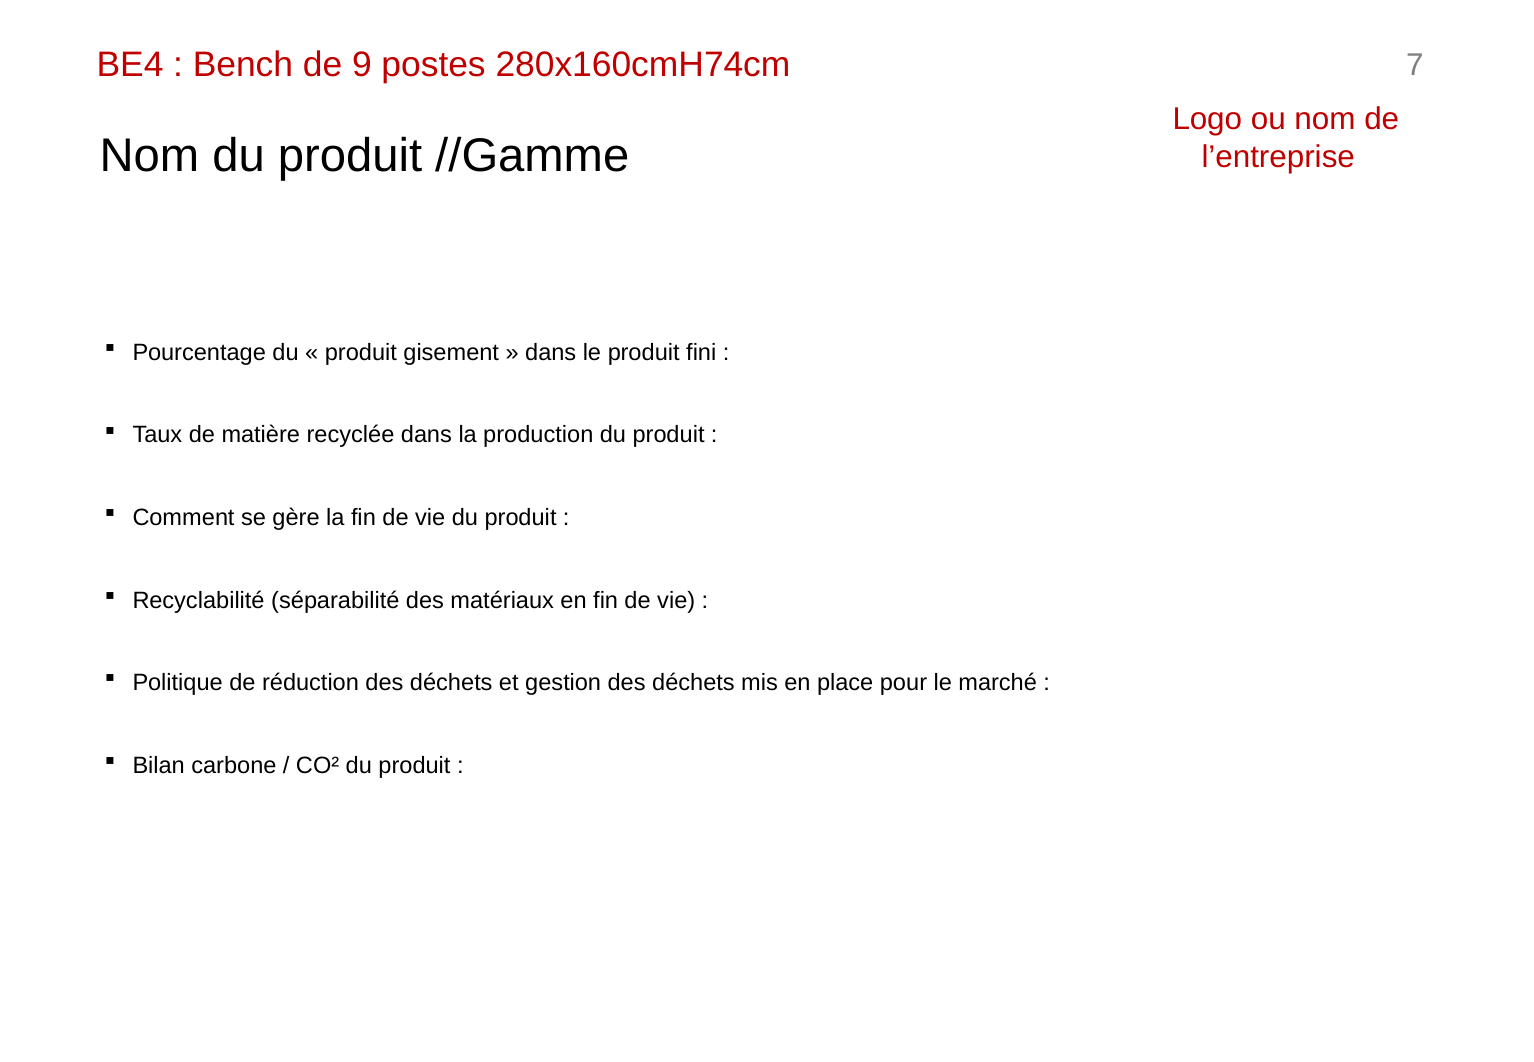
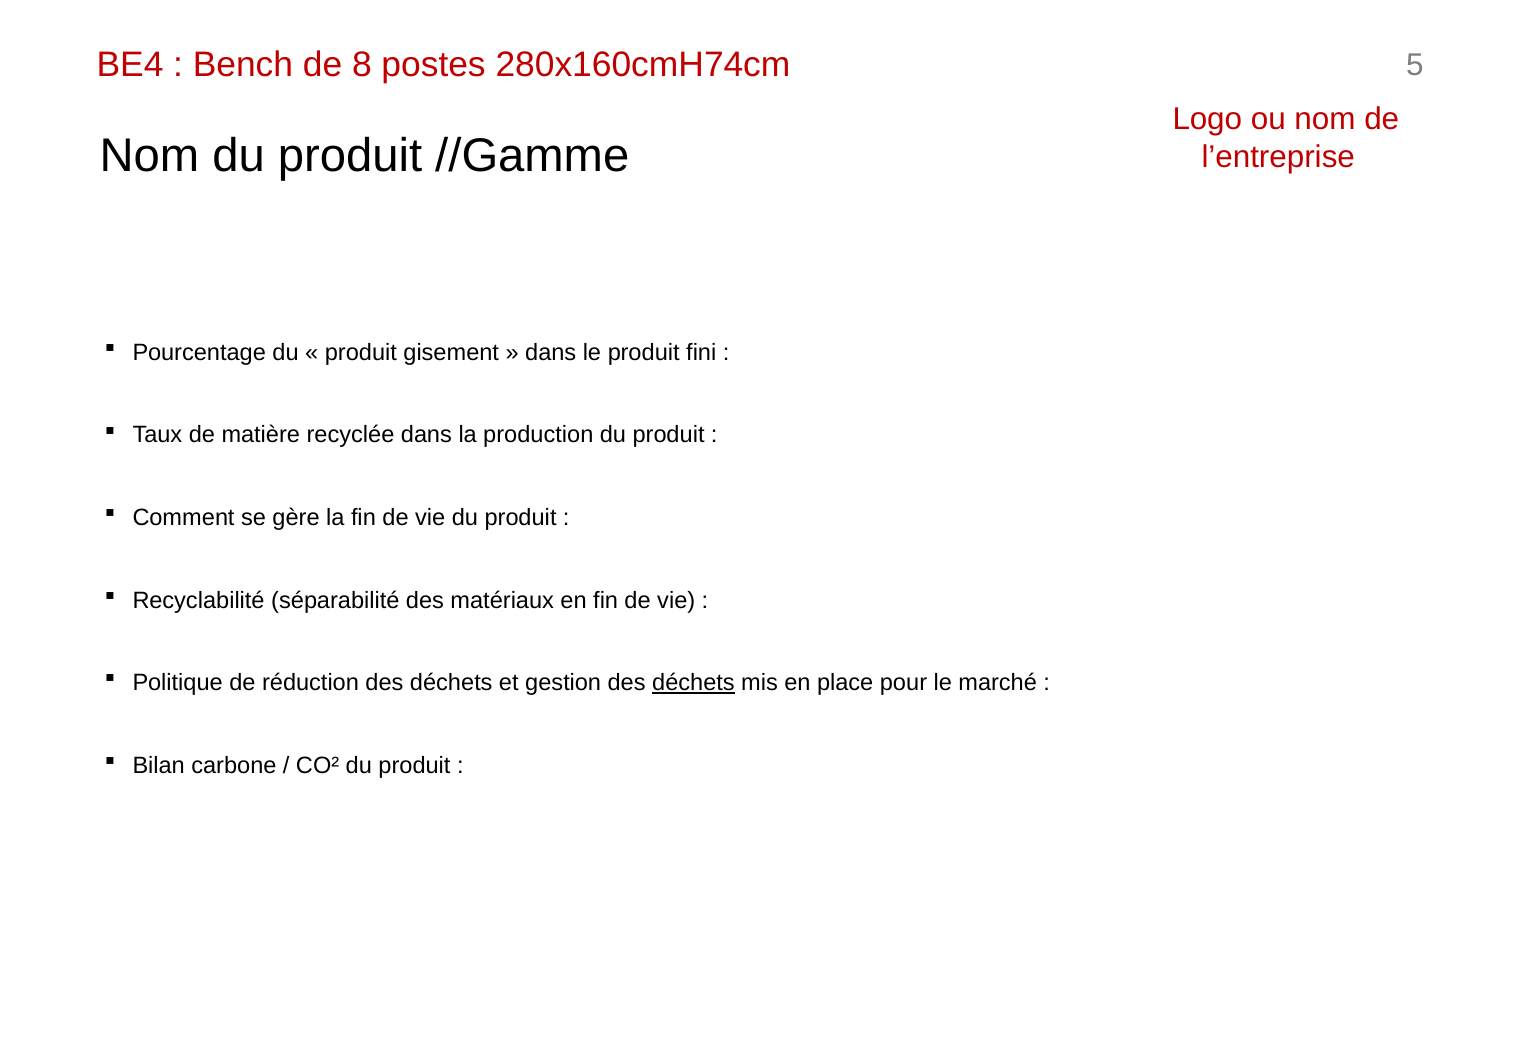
9: 9 -> 8 (362, 65)
7: 7 -> 5 (1415, 65)
déchets underline: none -> present (693, 683)
